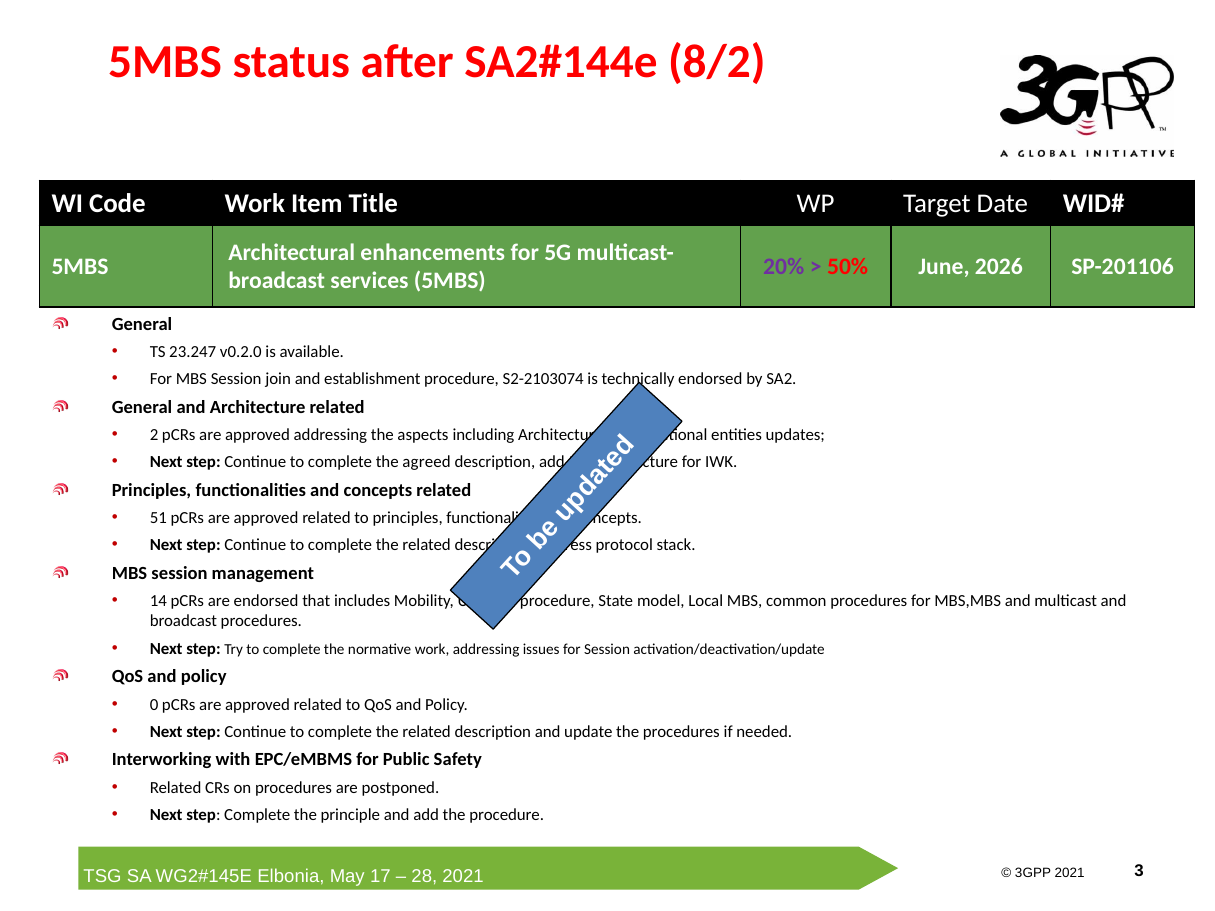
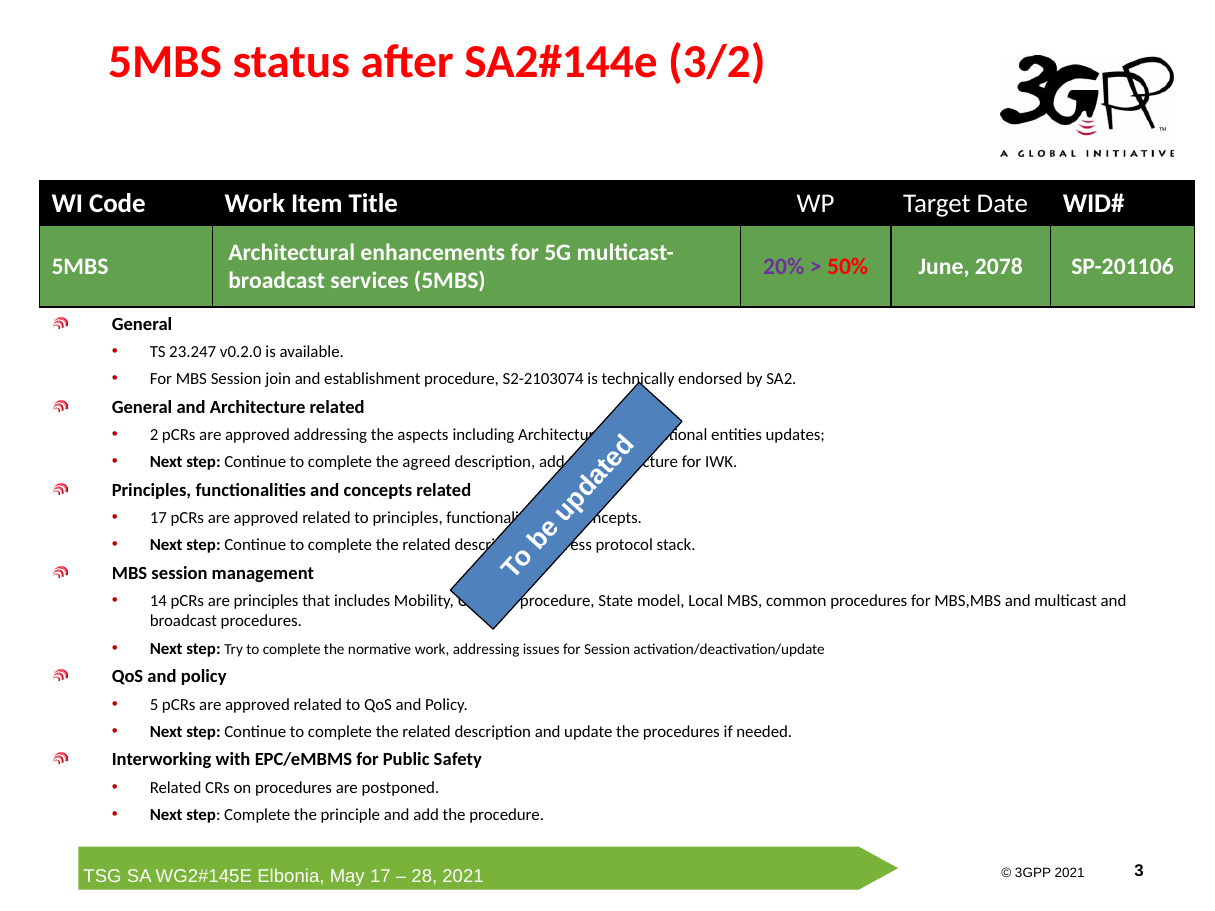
8/2: 8/2 -> 3/2 (717, 62)
2026: 2026 -> 2078 (999, 267)
51: 51 -> 17 (158, 518)
are endorsed: endorsed -> principles (266, 601)
0: 0 -> 5 (154, 705)
